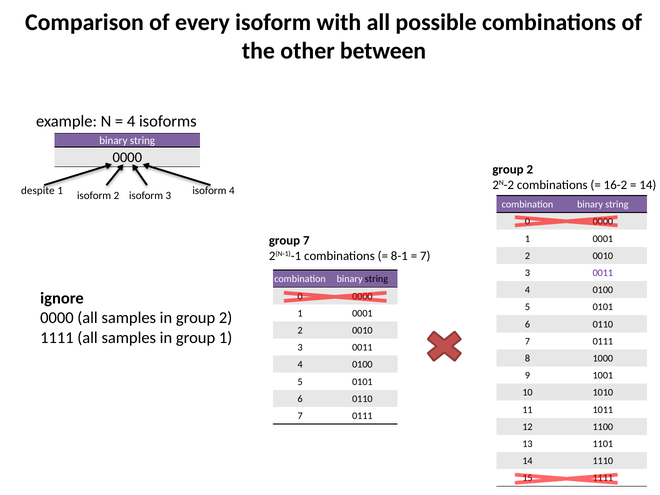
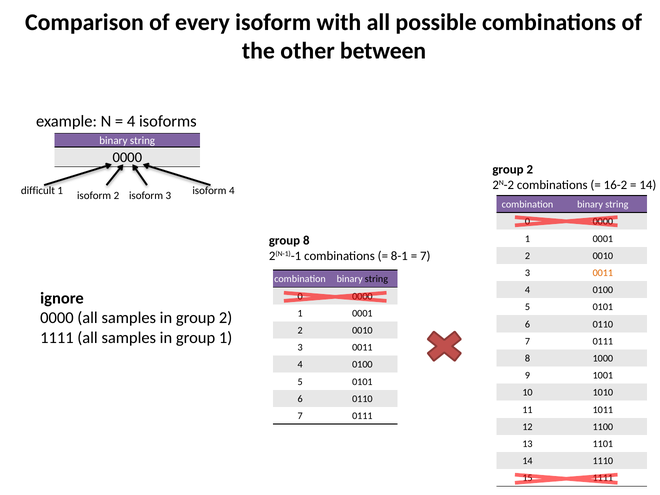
despite: despite -> difficult (38, 191)
group 7: 7 -> 8 (306, 240)
0011 colour: purple -> orange (603, 273)
